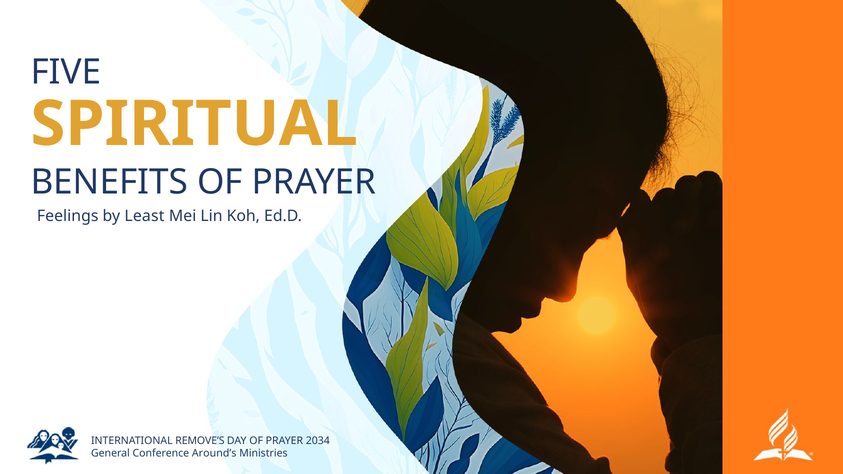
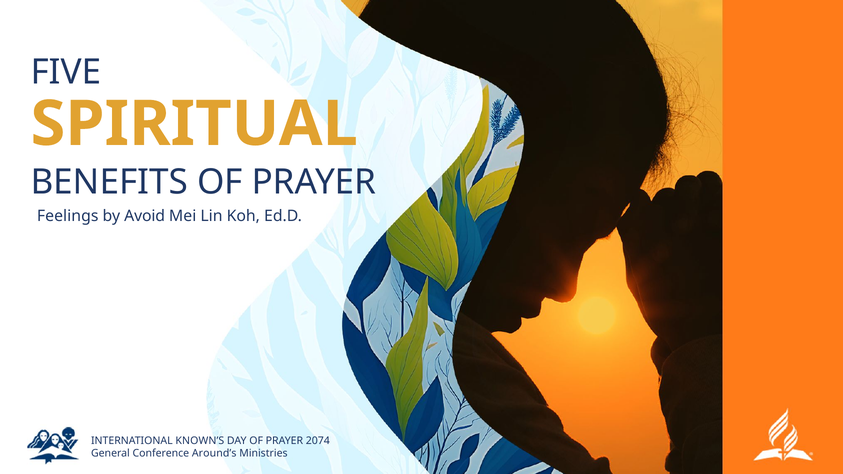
Least: Least -> Avoid (145, 216)
REMOVE’S: REMOVE’S -> KNOWN’S (200, 441)
2034: 2034 -> 2074 (318, 441)
